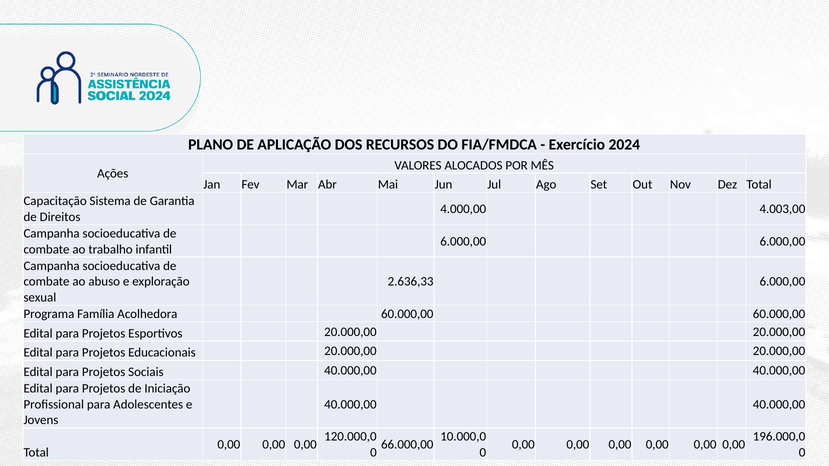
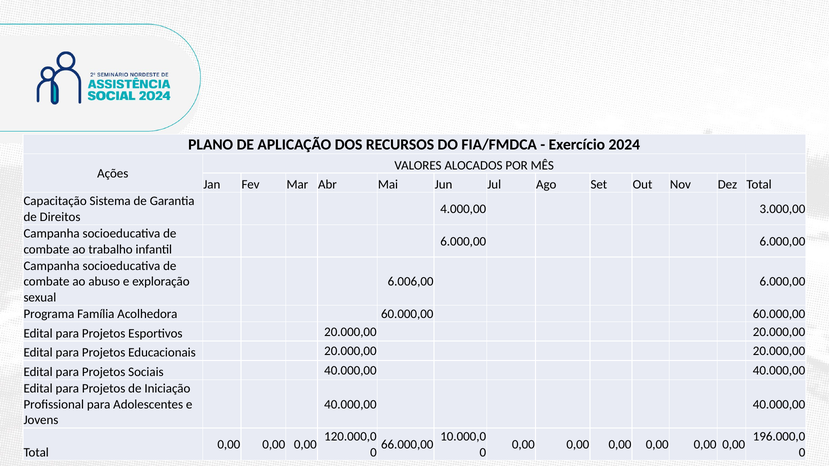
4.003,00: 4.003,00 -> 3.000,00 (782, 209)
2.636,33: 2.636,33 -> 6.006,00 (411, 282)
